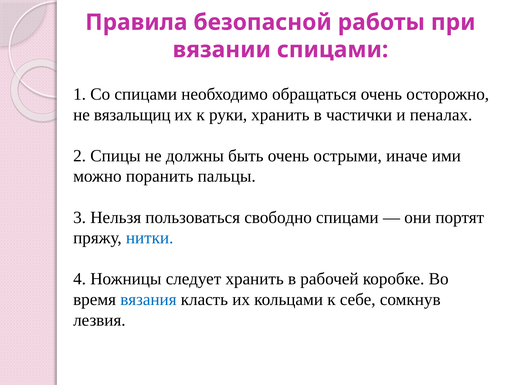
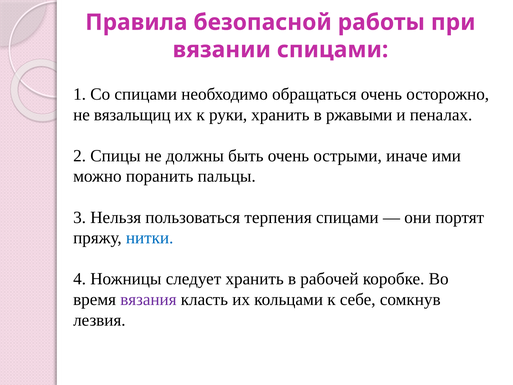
частички: частички -> ржавыми (359, 115)
свободно: свободно -> терпения (278, 217)
вязания colour: blue -> purple (148, 299)
